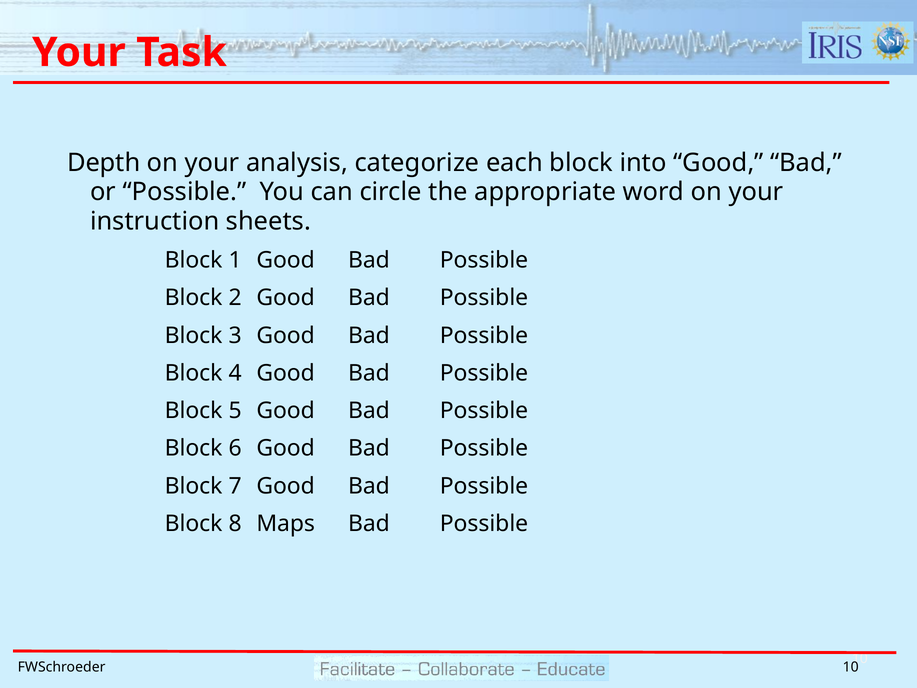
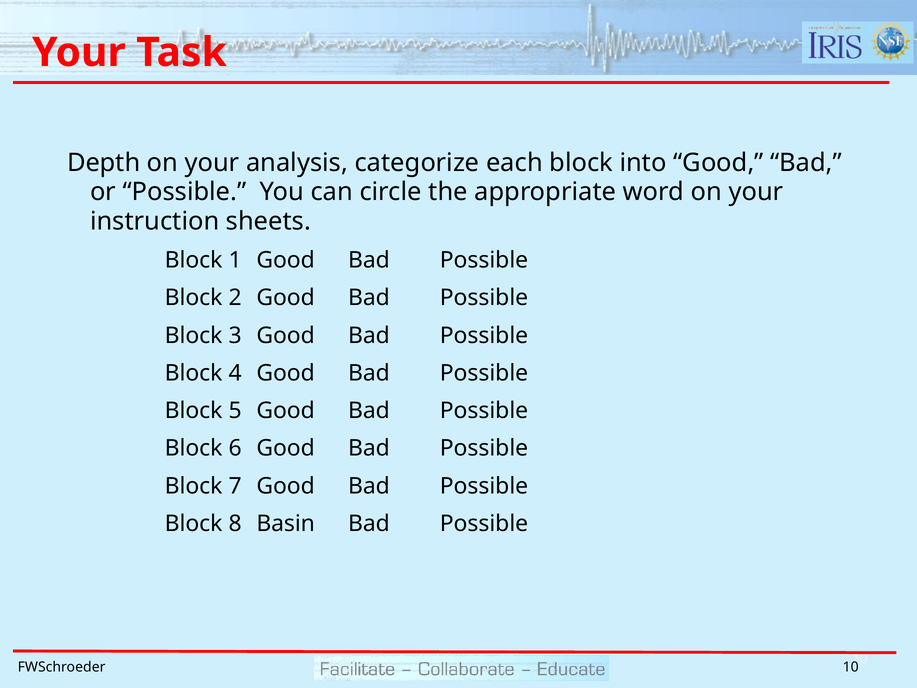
Maps: Maps -> Basin (286, 523)
